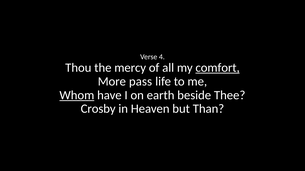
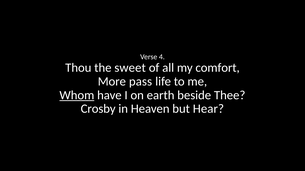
mercy: mercy -> sweet (130, 68)
comfort underline: present -> none (218, 68)
Than: Than -> Hear (208, 109)
